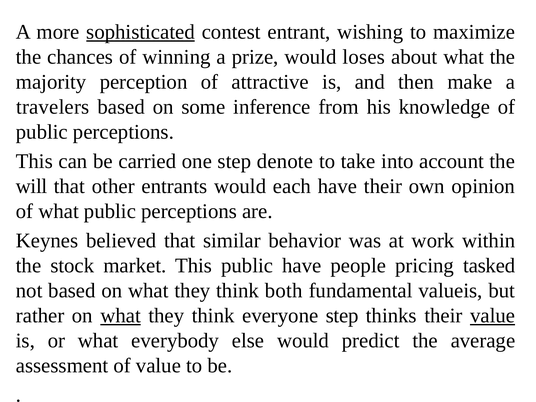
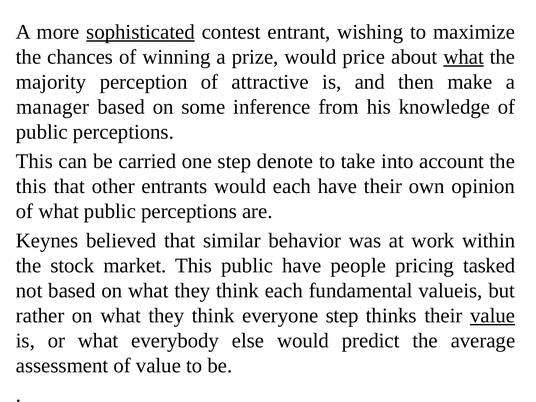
loses: loses -> price (364, 57)
what underline: none -> present (464, 57)
travelers: travelers -> manager (53, 107)
will: will -> this (31, 186)
think both: both -> each (284, 291)
what underline: present -> none (121, 316)
